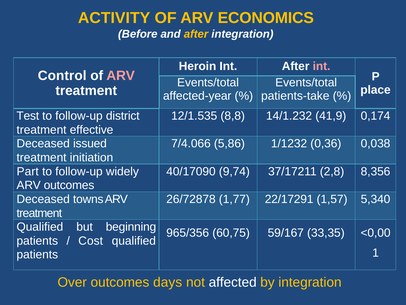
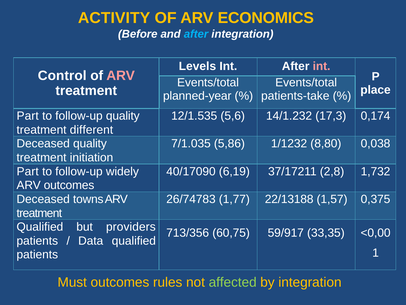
after colour: yellow -> light blue (196, 34)
Heroin: Heroin -> Levels (197, 66)
affected-year: affected-year -> planned-year (197, 96)
Test: Test -> Part (28, 116)
follow-up district: district -> quality (123, 116)
8,8: 8,8 -> 5,6 (233, 116)
41,9: 41,9 -> 17,3 (331, 116)
effective: effective -> different (91, 130)
Deceased issued: issued -> quality (90, 143)
7/4.066: 7/4.066 -> 7/1.035 (191, 143)
0,36: 0,36 -> 8,80 (326, 143)
9,74: 9,74 -> 6,19 (234, 171)
8,356: 8,356 -> 1,732 (376, 171)
26/72878: 26/72878 -> 26/74783 (191, 199)
22/17291: 22/17291 -> 22/13188 (289, 199)
5,340: 5,340 -> 0,375 (376, 199)
beginning: beginning -> providers (131, 227)
965/356: 965/356 -> 713/356 (188, 233)
59/167: 59/167 -> 59/917 (286, 233)
Cost: Cost -> Data (91, 240)
Over: Over -> Must (72, 282)
days: days -> rules (168, 282)
affected colour: white -> light green (233, 282)
